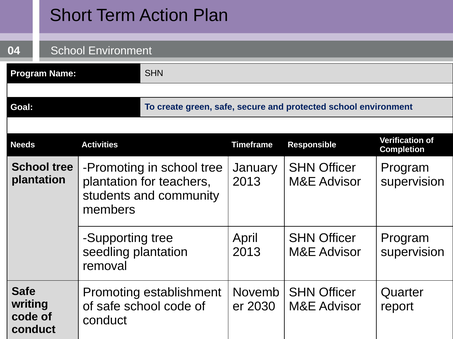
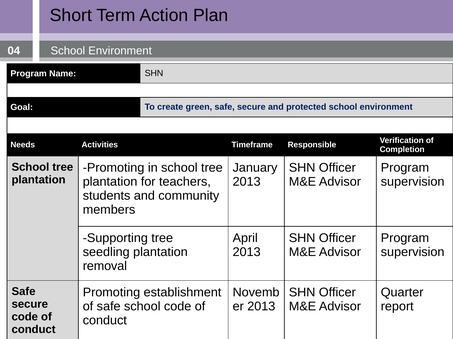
writing: writing -> secure (30, 305)
2030: 2030 -> 2013 (261, 307)
